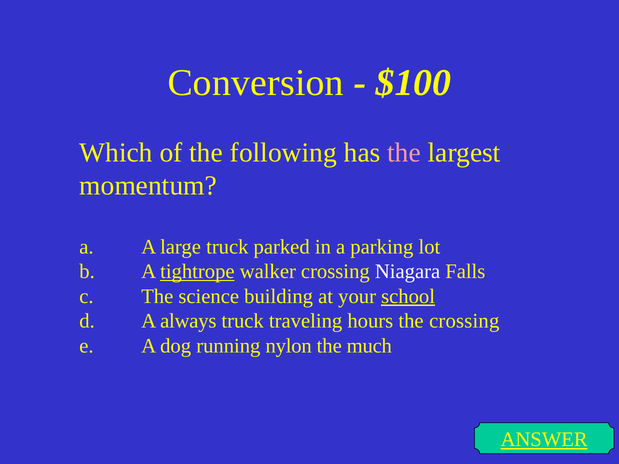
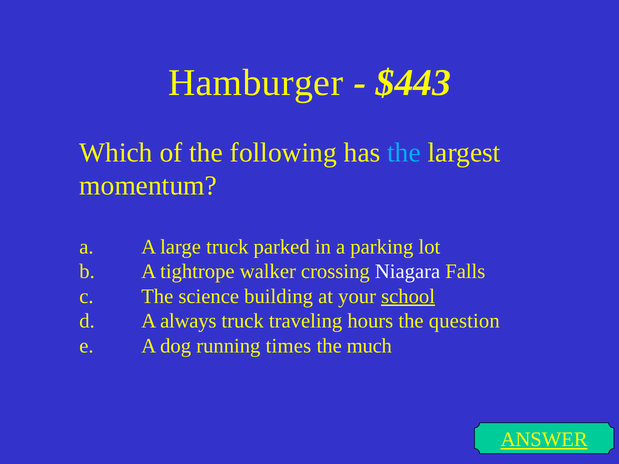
Conversion: Conversion -> Hamburger (256, 83)
$100: $100 -> $443 (413, 83)
the colour: pink -> light blue (404, 153)
tightrope underline: present -> none (197, 272)
the crossing: crossing -> question (464, 321)
nylon: nylon -> times (288, 346)
